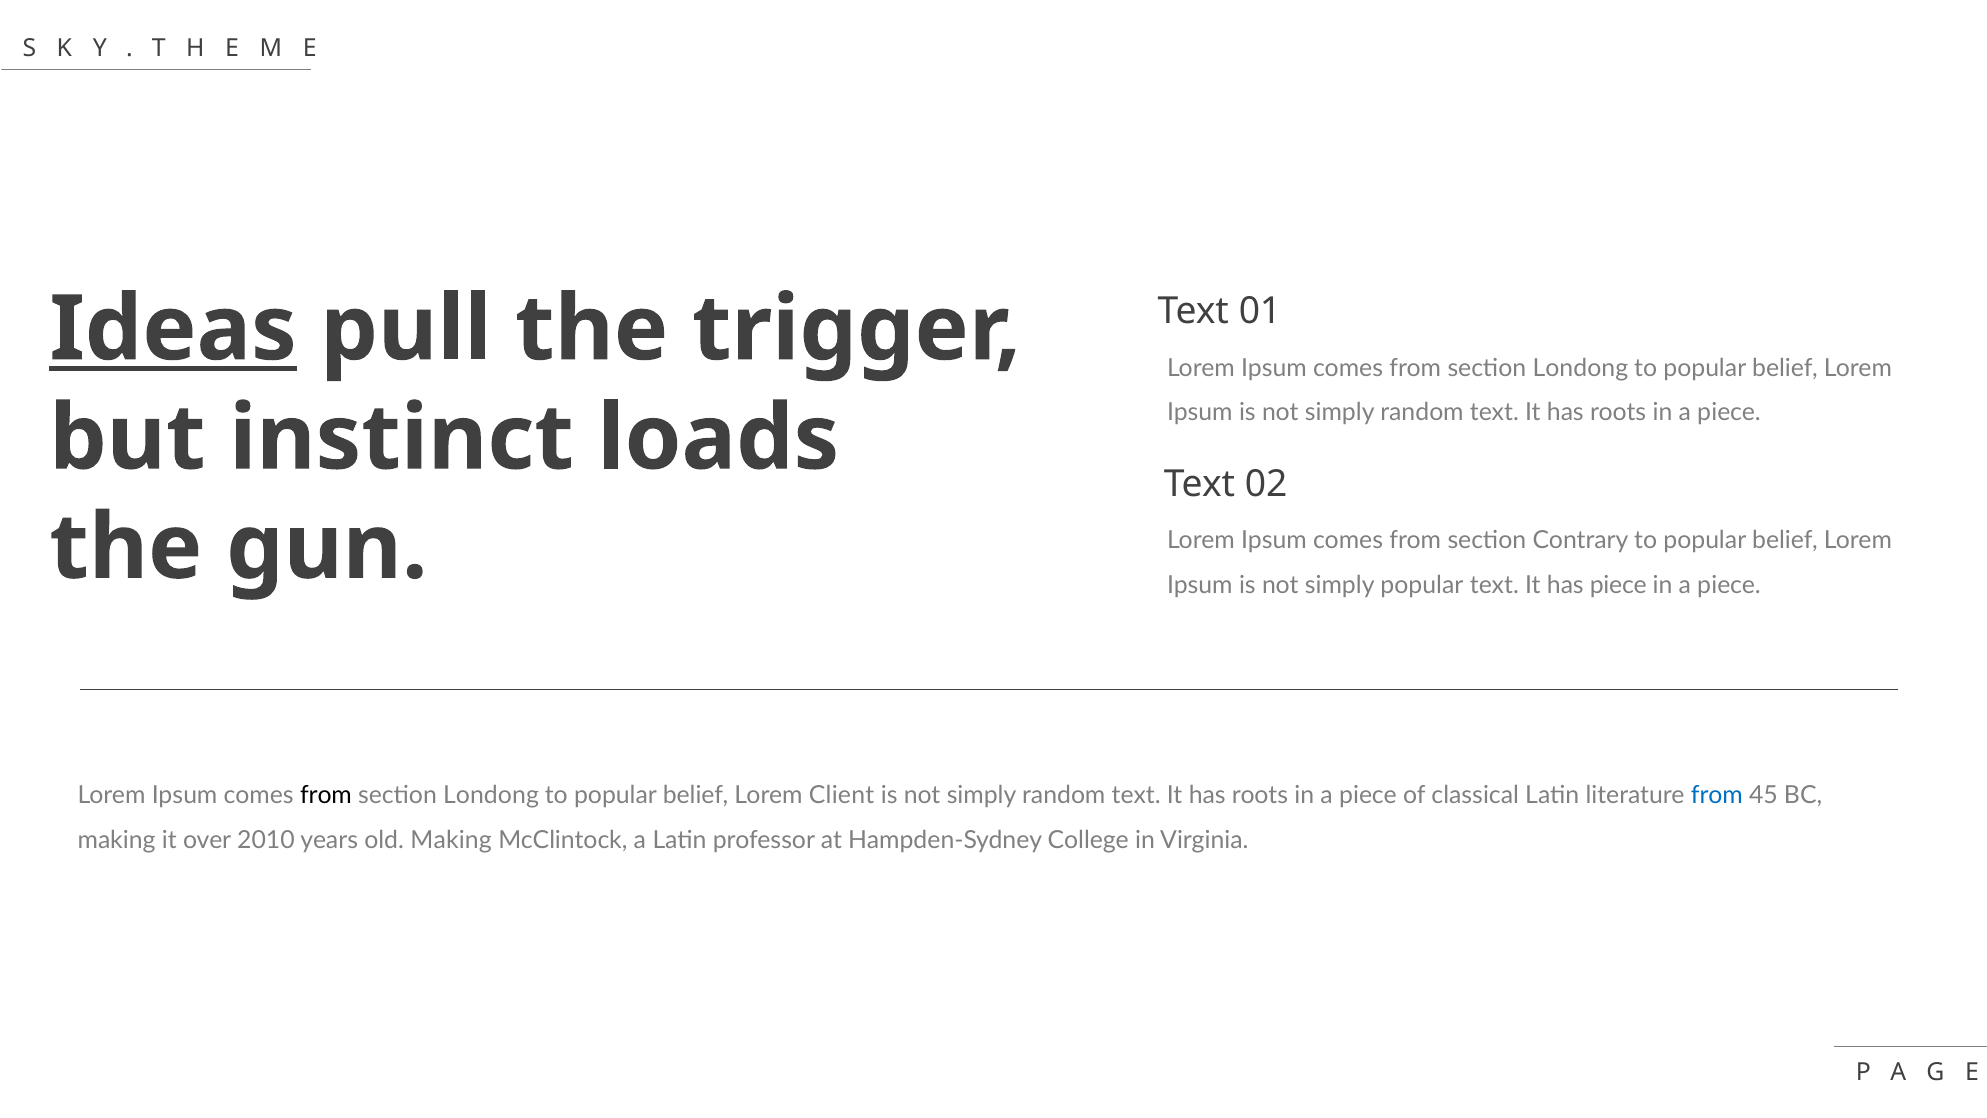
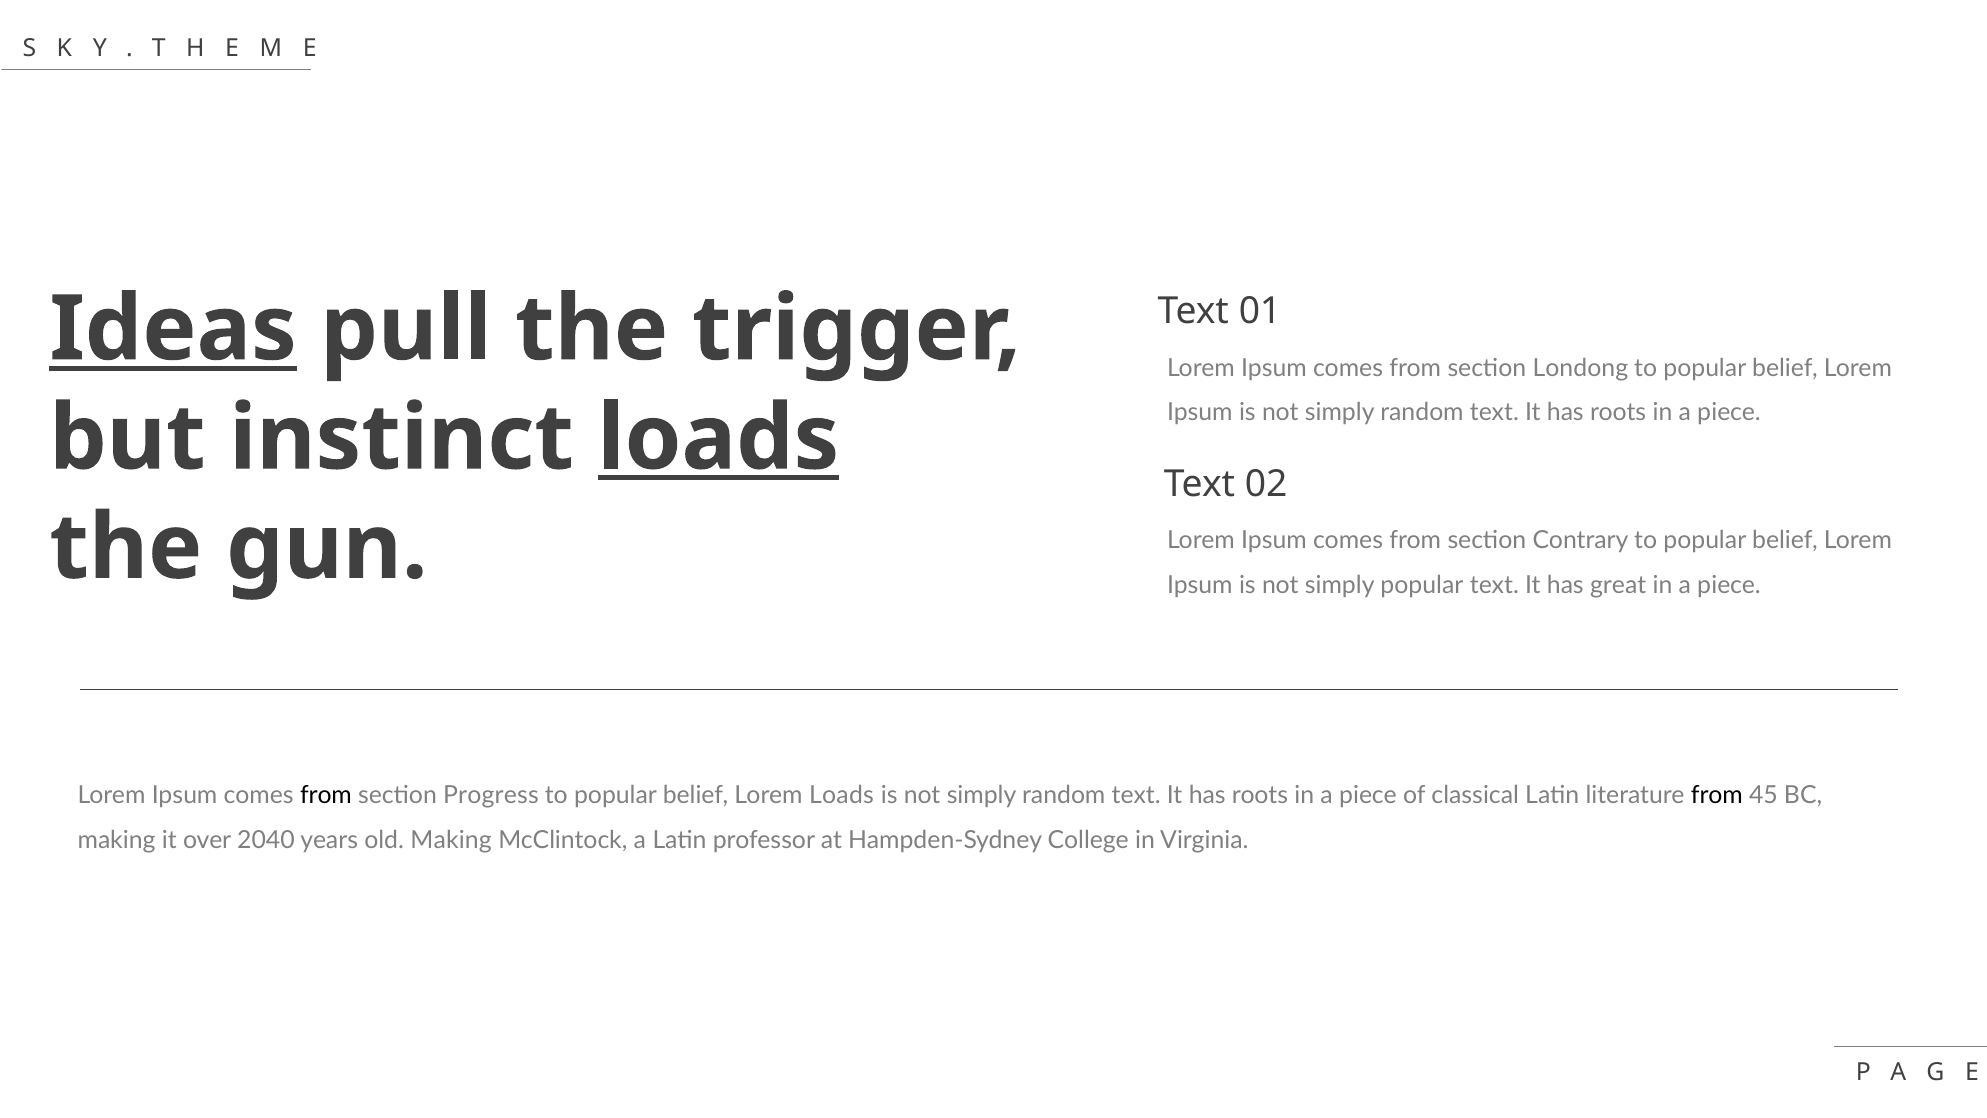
loads underline: none -> present (718, 438)
has piece: piece -> great (1618, 585)
Londong: Londong -> Progress (491, 795)
Lorem Client: Client -> Loads (842, 795)
from colour: blue -> black (1717, 795)
2010: 2010 -> 2040 (266, 840)
